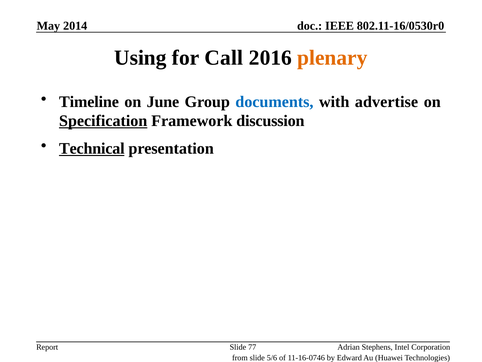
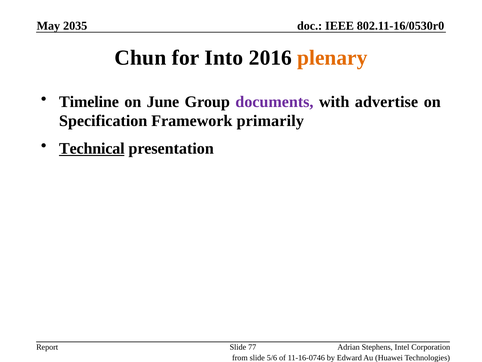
2014: 2014 -> 2035 (75, 26)
Using: Using -> Chun (140, 58)
Call: Call -> Into (224, 58)
documents colour: blue -> purple (274, 102)
Specification underline: present -> none (103, 121)
discussion: discussion -> primarily (270, 121)
